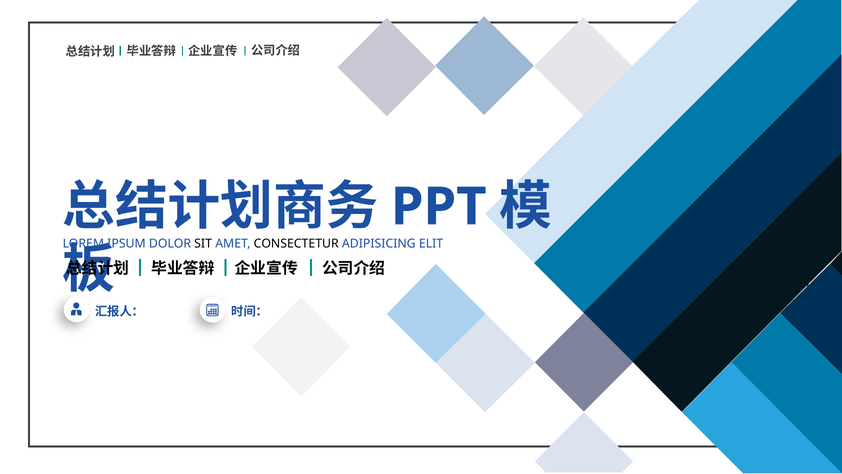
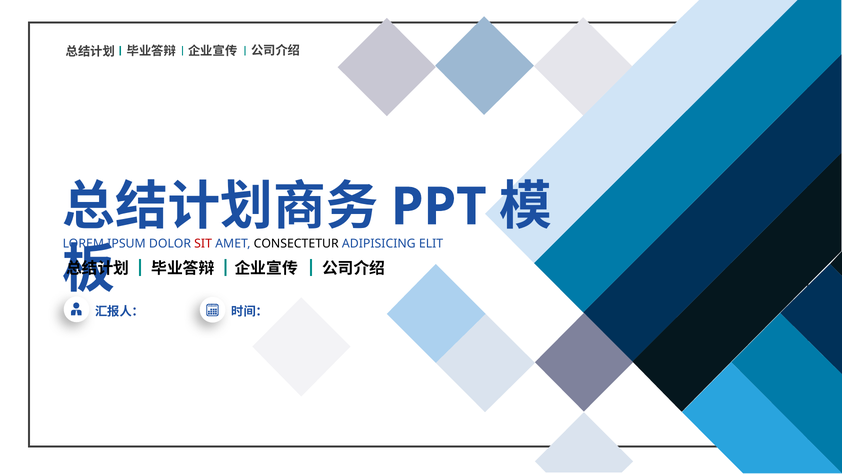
SIT colour: black -> red (203, 243)
